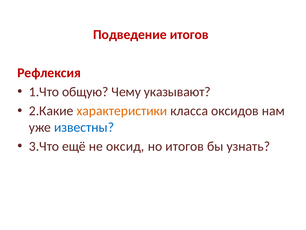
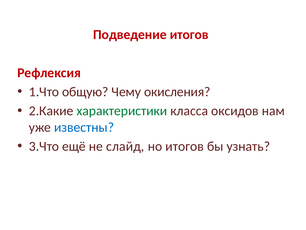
указывают: указывают -> окисления (177, 92)
характеристики colour: orange -> green (122, 111)
оксид: оксид -> слайд (125, 146)
